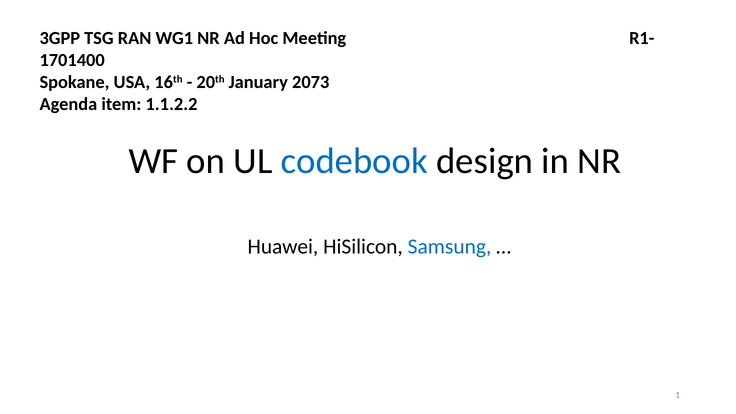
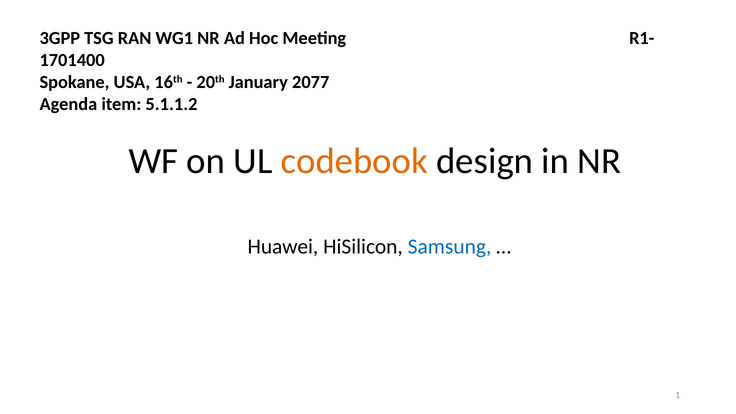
2073: 2073 -> 2077 (311, 82)
1.1.2.2: 1.1.2.2 -> 5.1.1.2 (172, 104)
codebook colour: blue -> orange (354, 161)
